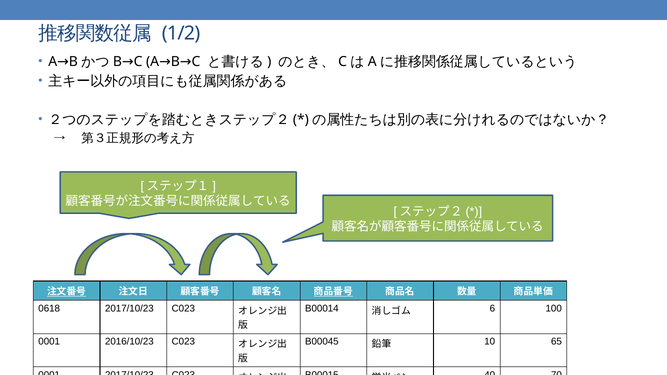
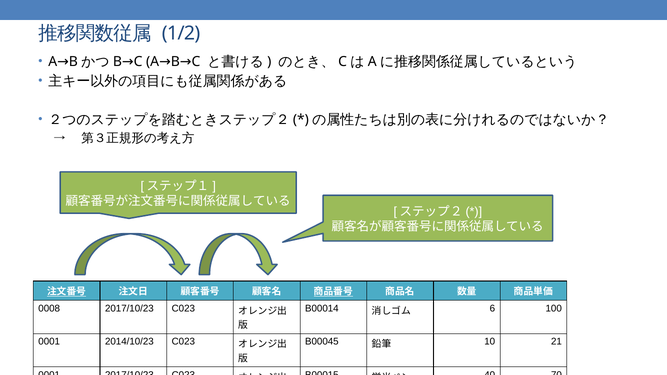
0618: 0618 -> 0008 (49, 308)
2016/10/23: 2016/10/23 -> 2014/10/23 (129, 342)
65: 65 -> 21 (556, 342)
